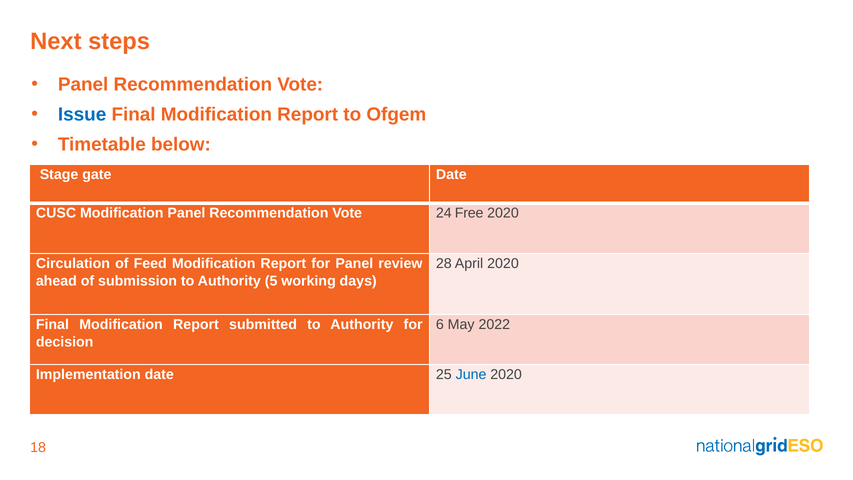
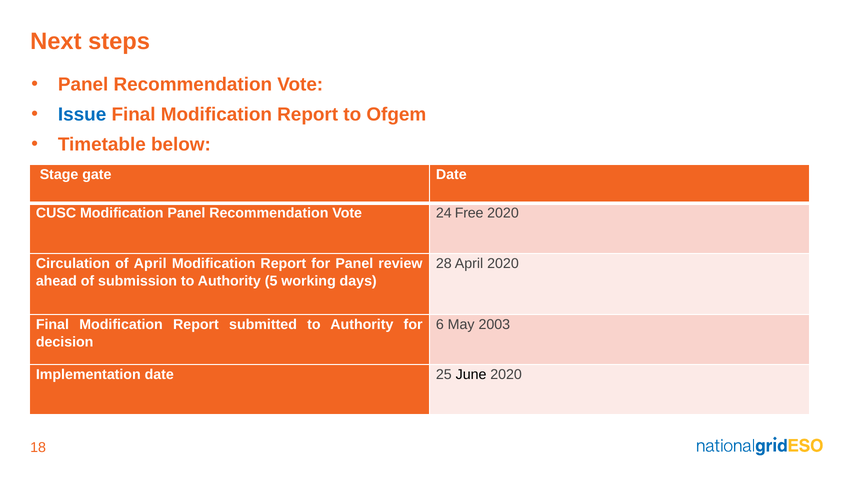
of Feed: Feed -> April (150, 263)
2022: 2022 -> 2003 (494, 324)
June colour: blue -> black (471, 374)
